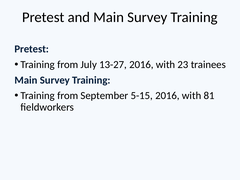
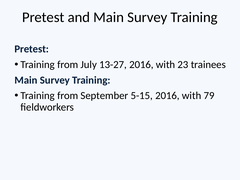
81: 81 -> 79 (209, 96)
